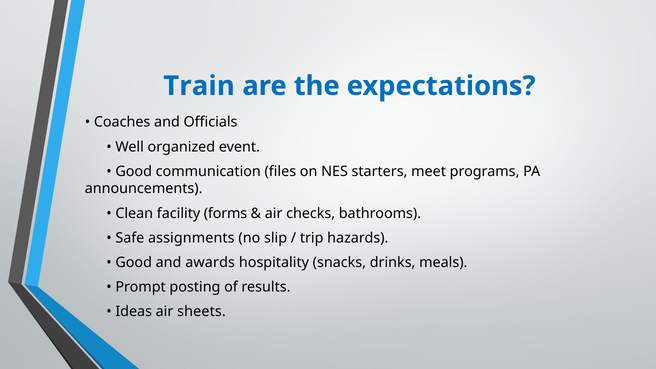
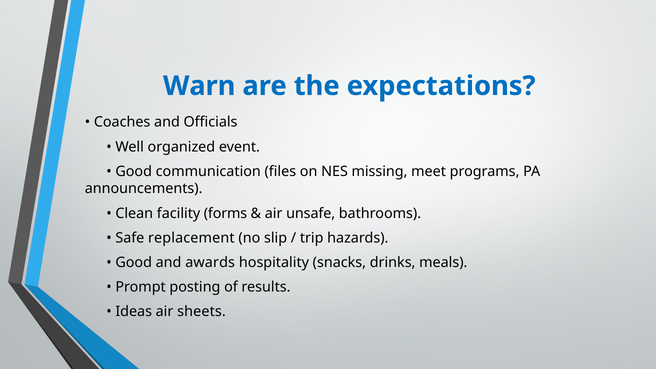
Train: Train -> Warn (199, 86)
starters: starters -> missing (380, 171)
checks: checks -> unsafe (311, 213)
assignments: assignments -> replacement (191, 238)
